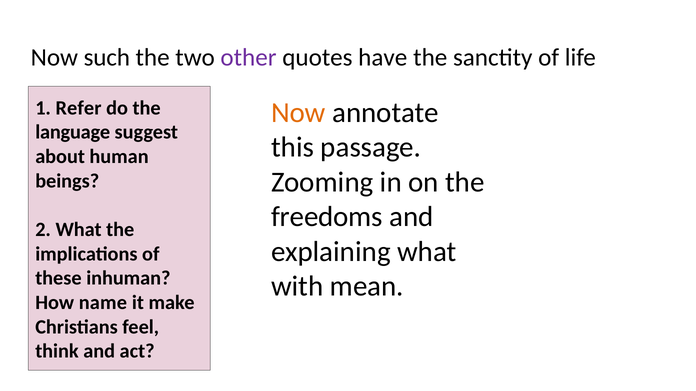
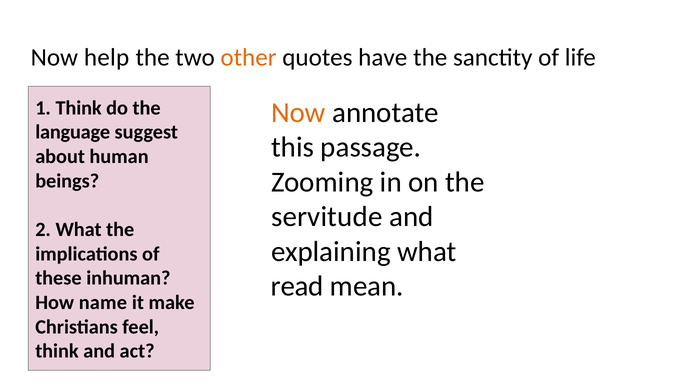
such: such -> help (107, 58)
other colour: purple -> orange (249, 58)
1 Refer: Refer -> Think (79, 108)
freedoms: freedoms -> servitude (327, 217)
with: with -> read (297, 287)
